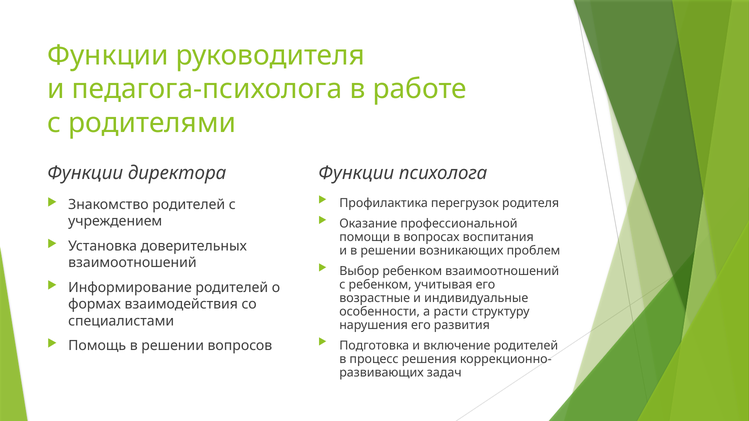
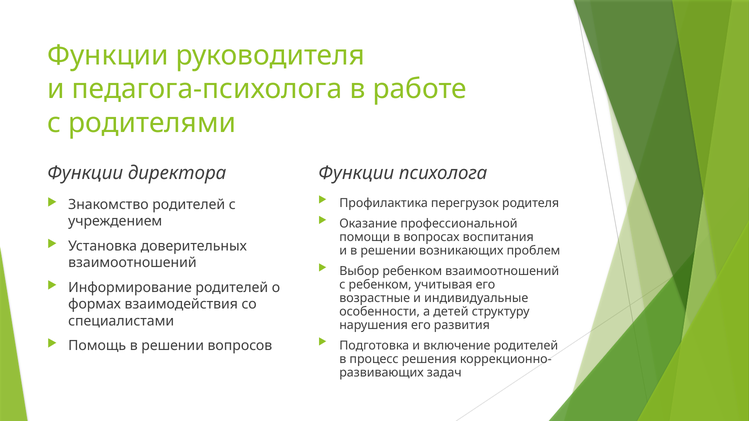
расти: расти -> детей (451, 312)
